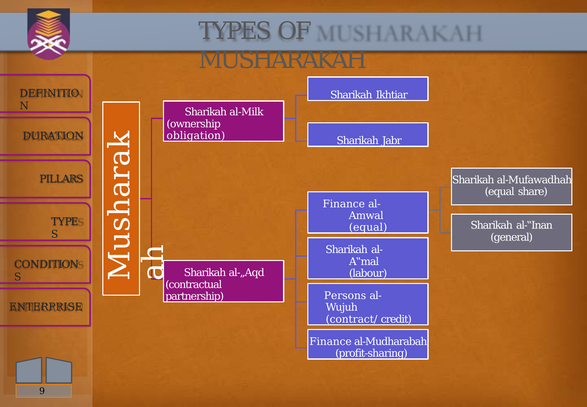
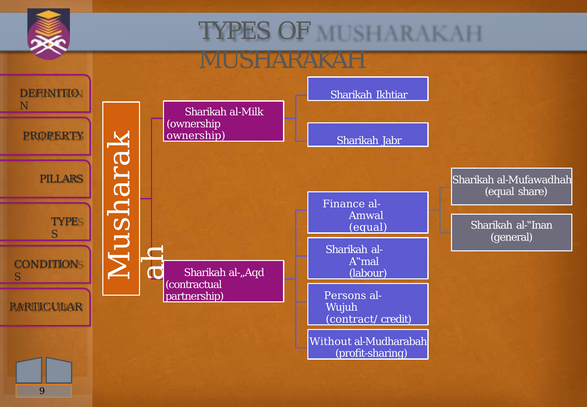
obligation: obligation -> ownership (196, 135)
DURATION: DURATION -> PROPERTY (53, 136)
ENTERPRISE: ENTERPRISE -> PARTICULAR (46, 307)
Finance: Finance -> Without (331, 341)
